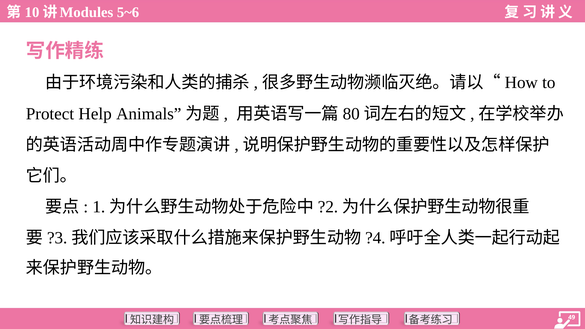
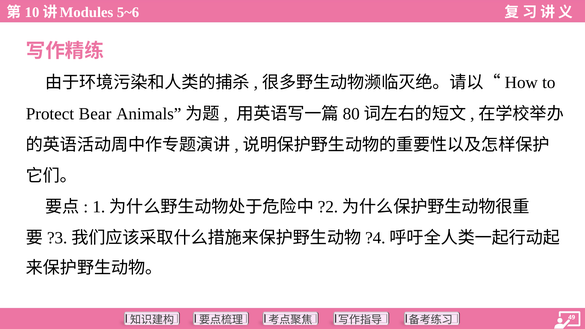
Help: Help -> Bear (95, 114)
